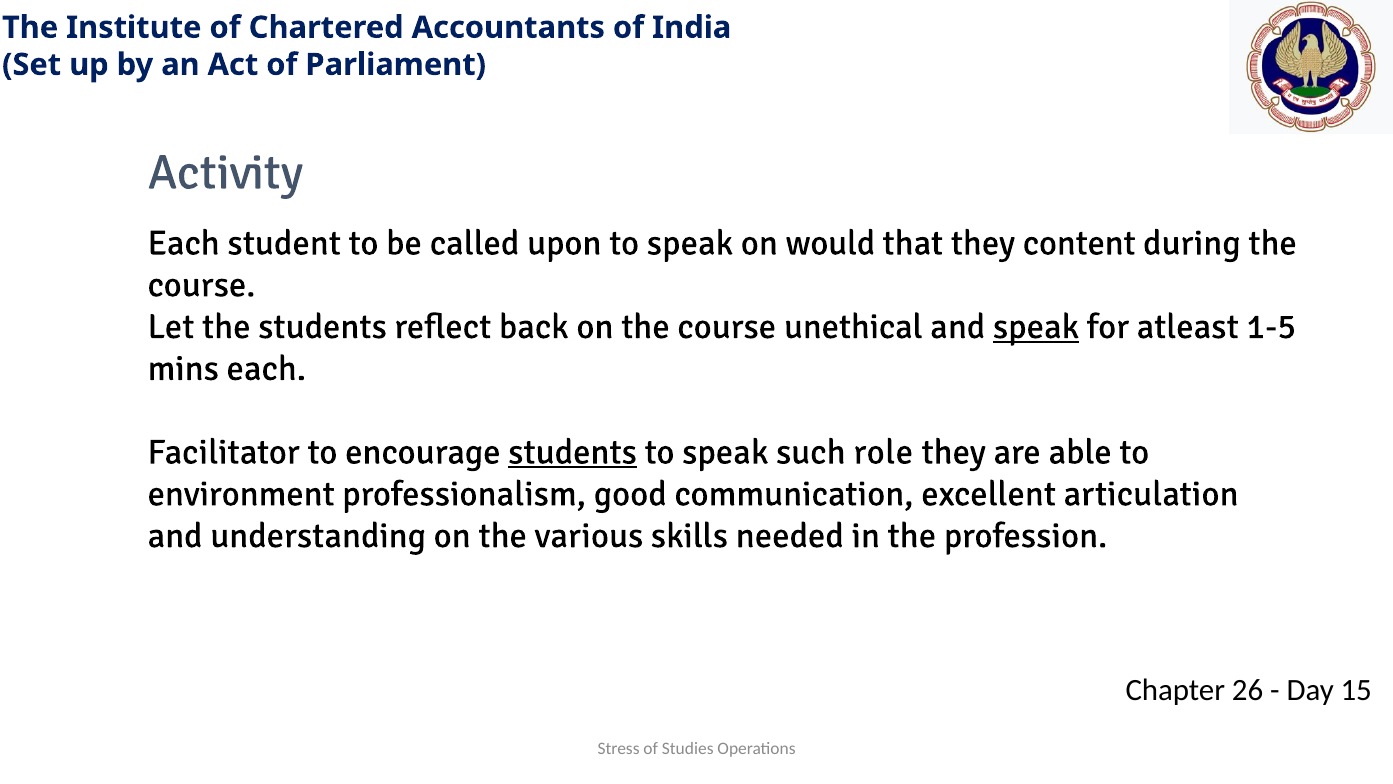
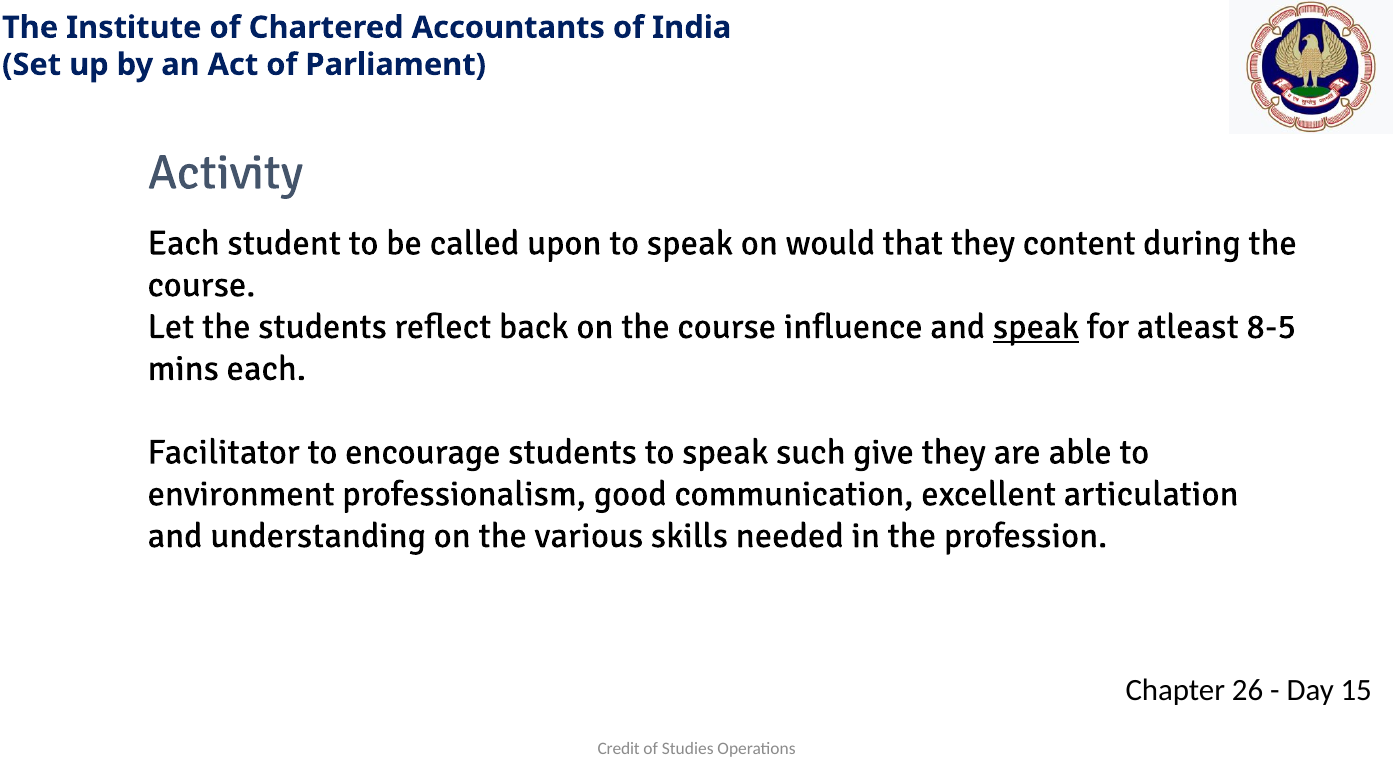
unethical: unethical -> influence (853, 326)
1-5: 1-5 -> 8-5 (1271, 326)
students underline: present -> none (573, 452)
role: role -> give (884, 452)
Stress: Stress -> Credit (619, 748)
